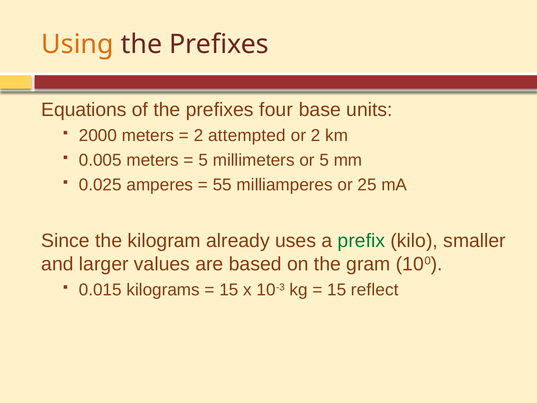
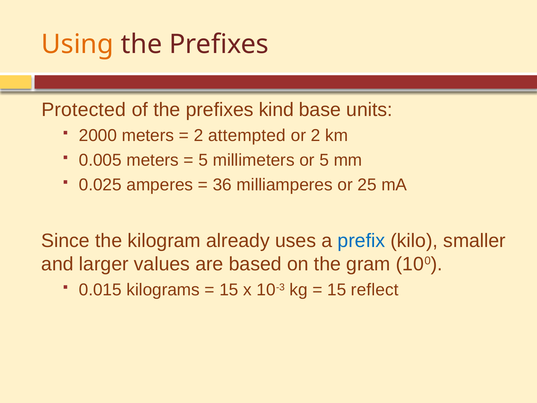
Equations: Equations -> Protected (84, 110)
four: four -> kind (276, 110)
55: 55 -> 36 (222, 185)
prefix colour: green -> blue (361, 241)
